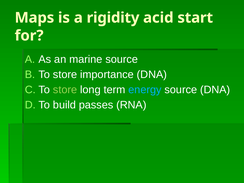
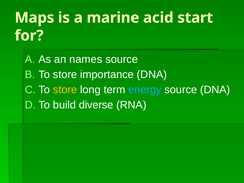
rigidity: rigidity -> marine (113, 18)
marine: marine -> names (86, 59)
store colour: light green -> yellow (65, 90)
passes: passes -> diverse (96, 105)
